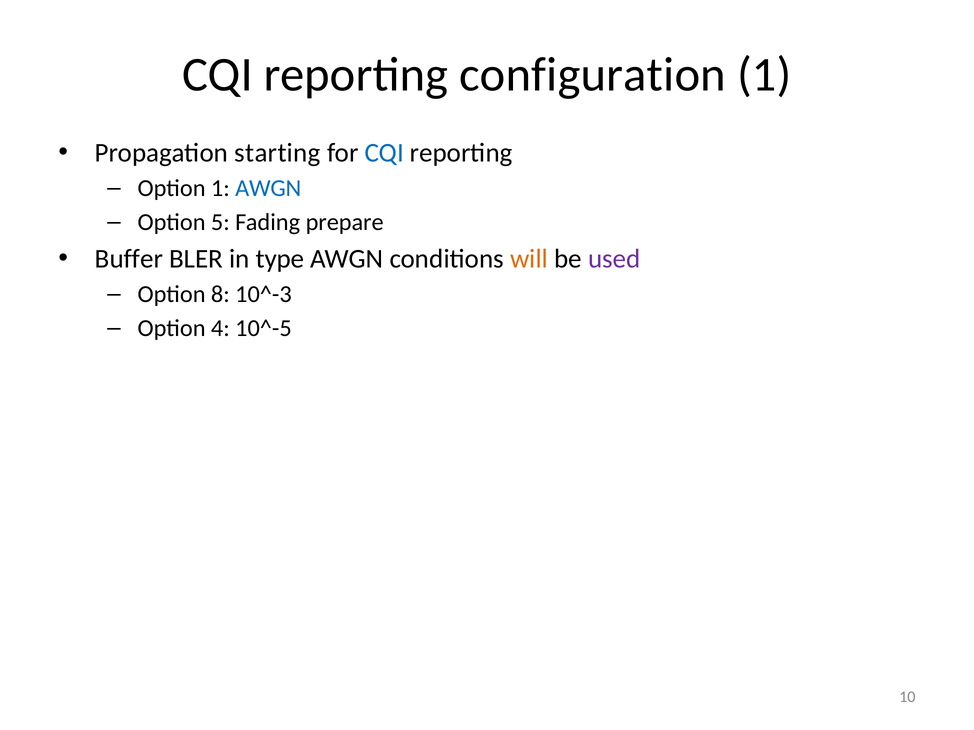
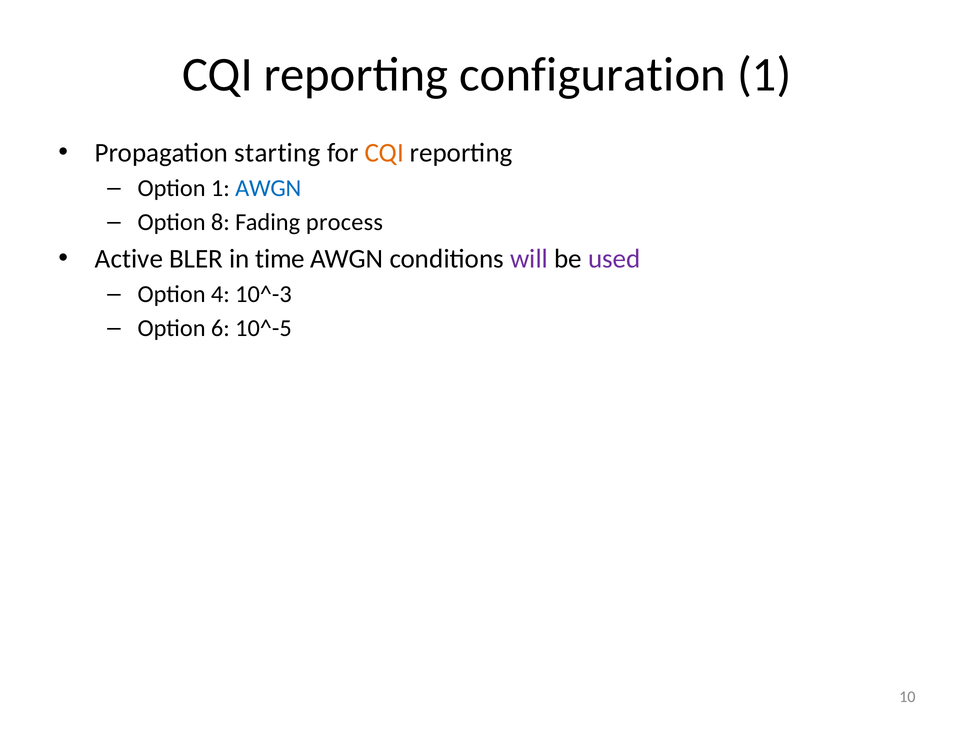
CQI colour: blue -> orange (384, 153)
5: 5 -> 8 (220, 223)
prepare: prepare -> process (344, 223)
Buffer: Buffer -> Active (129, 259)
type: type -> time (280, 259)
will colour: orange -> purple (529, 259)
8: 8 -> 4 (220, 294)
4: 4 -> 6 (220, 329)
